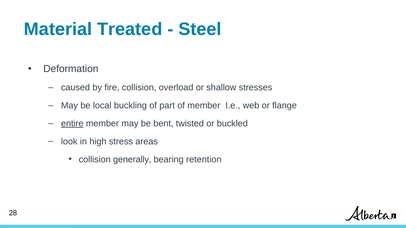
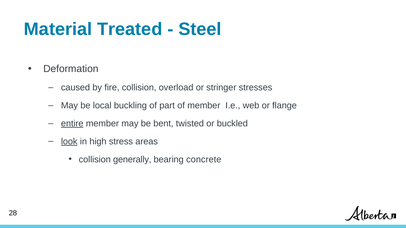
shallow: shallow -> stringer (221, 88)
look underline: none -> present (69, 142)
retention: retention -> concrete (204, 160)
